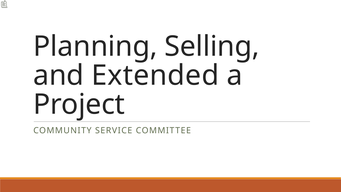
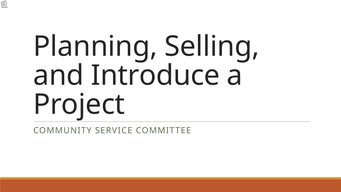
Extended: Extended -> Introduce (155, 75)
